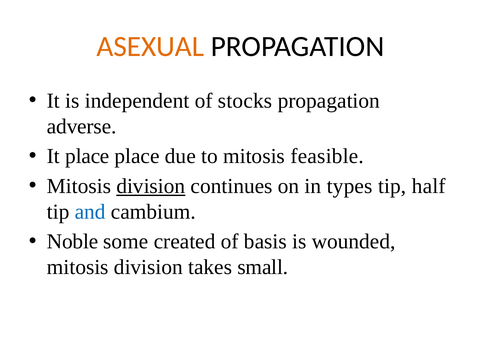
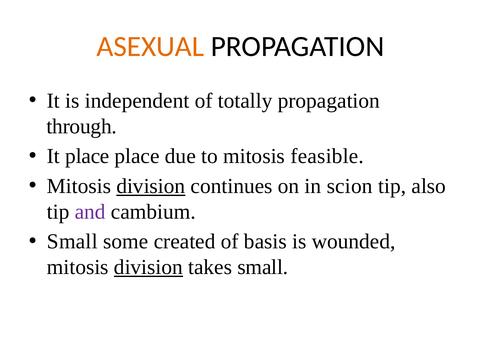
stocks: stocks -> totally (245, 101)
adverse: adverse -> through (82, 127)
types: types -> scion (350, 186)
half: half -> also (429, 186)
and colour: blue -> purple (90, 212)
Noble: Noble -> Small (72, 242)
division underline: none -> present (148, 268)
